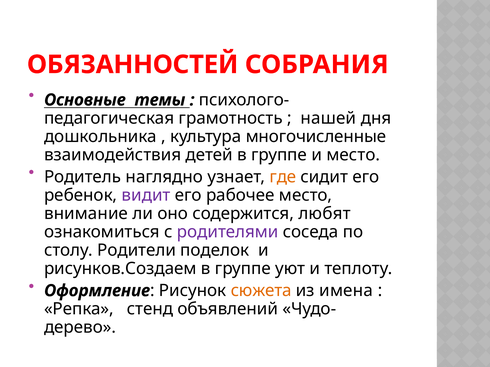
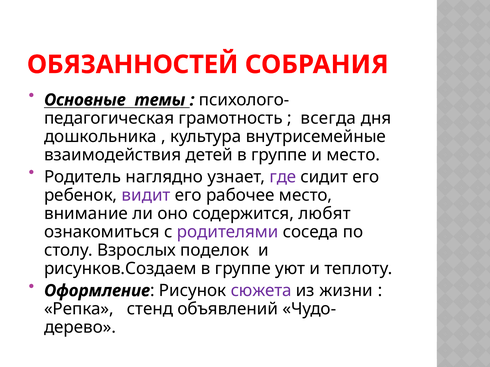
нашей: нашей -> всегда (328, 118)
многочисленные: многочисленные -> внутрисемейные (316, 137)
где colour: orange -> purple (283, 177)
Родители: Родители -> Взрослых (137, 251)
сюжета colour: orange -> purple (261, 291)
имена: имена -> жизни (346, 291)
